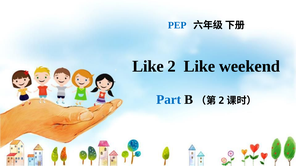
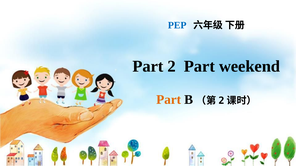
Like: Like -> Part (148, 66)
2 Like: Like -> Part (199, 66)
Part colour: blue -> orange (169, 100)
